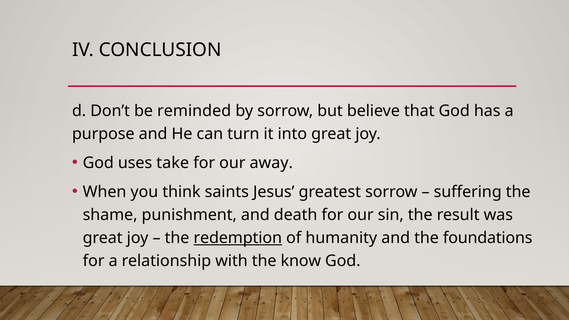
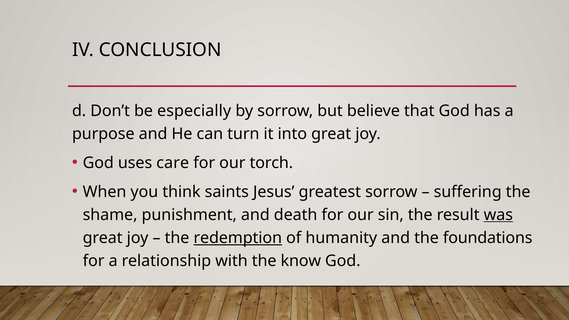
reminded: reminded -> especially (194, 111)
take: take -> care (173, 163)
away: away -> torch (271, 163)
was underline: none -> present (498, 215)
